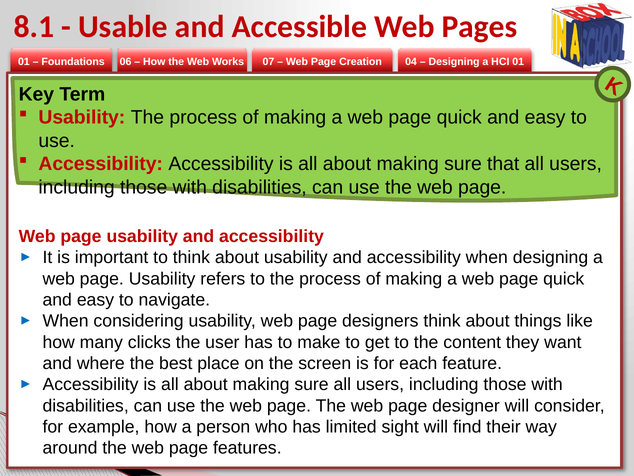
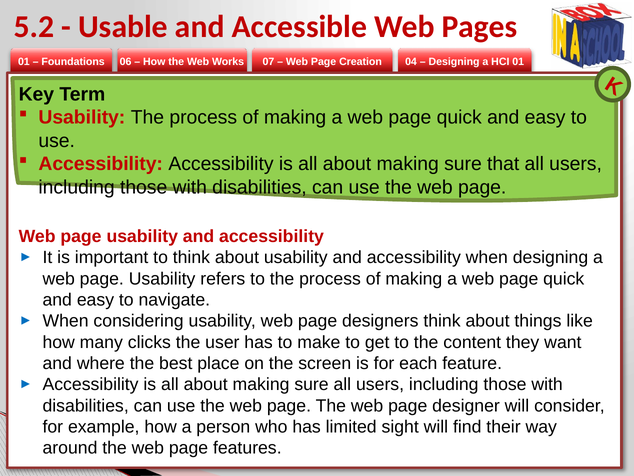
8.1: 8.1 -> 5.2 (34, 27)
